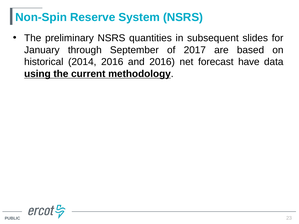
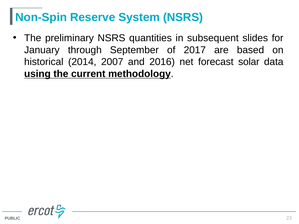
2014 2016: 2016 -> 2007 (112, 62)
have: have -> solar (249, 62)
